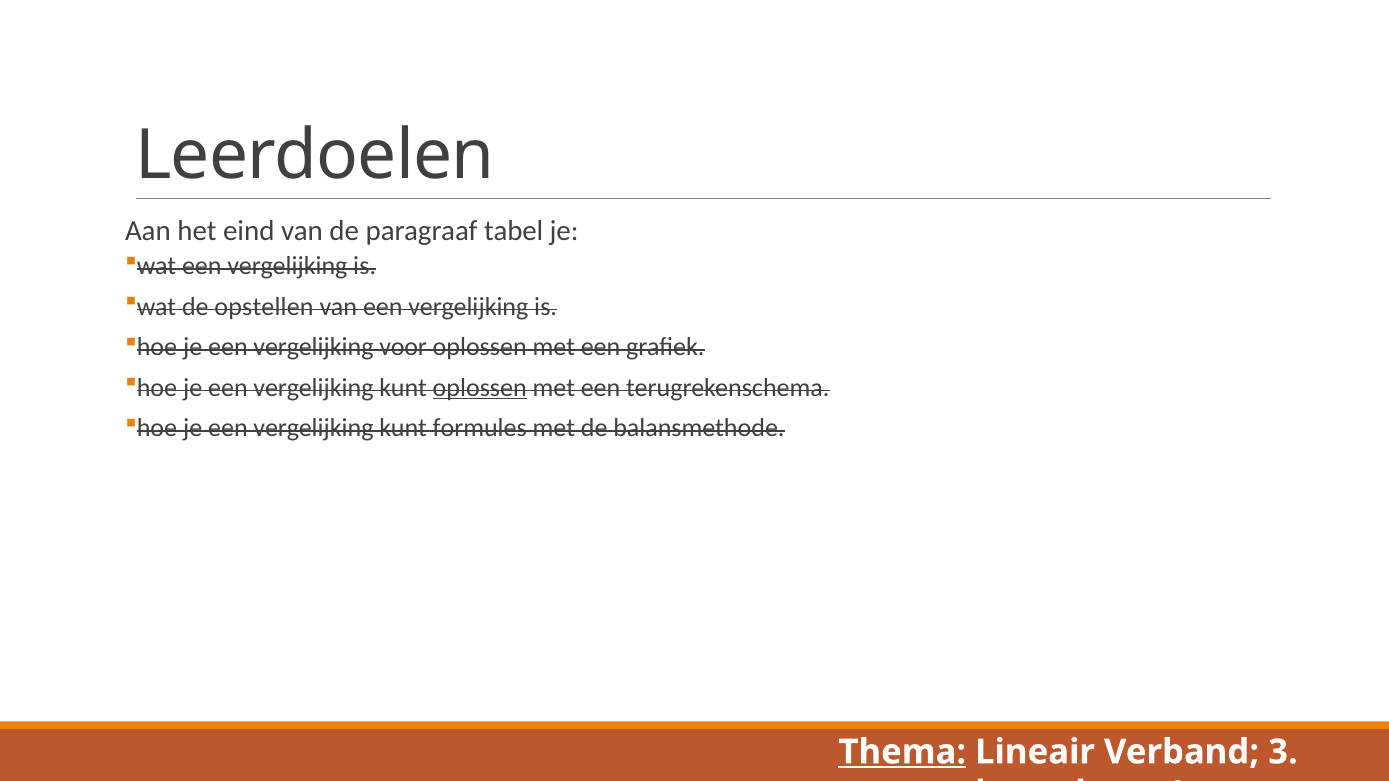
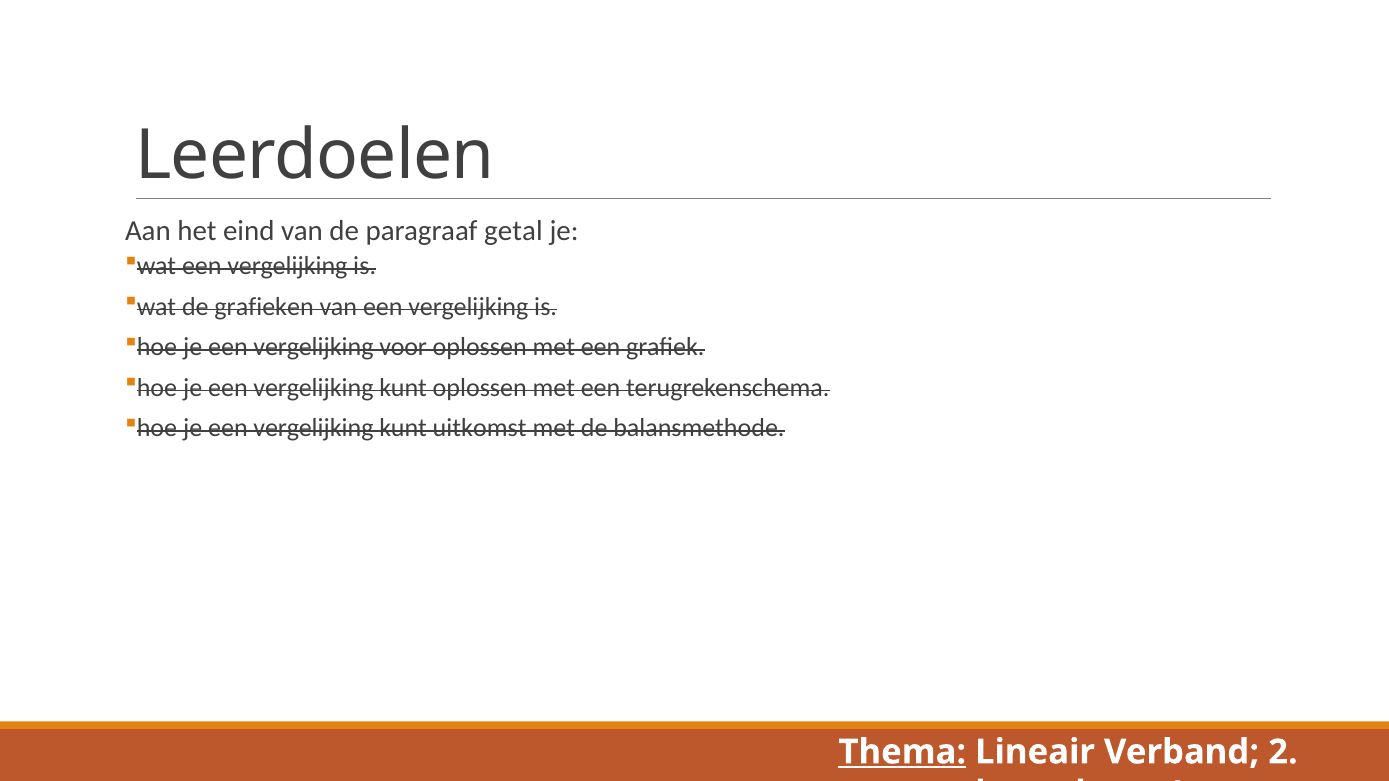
tabel: tabel -> getal (513, 231)
opstellen: opstellen -> grafieken (264, 307)
oplossen underline: present -> none (480, 388)
formules: formules -> uitkomst (480, 428)
3: 3 -> 2 (1283, 752)
